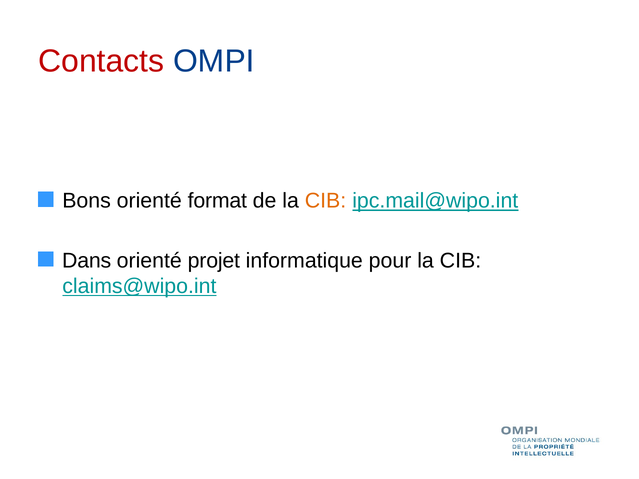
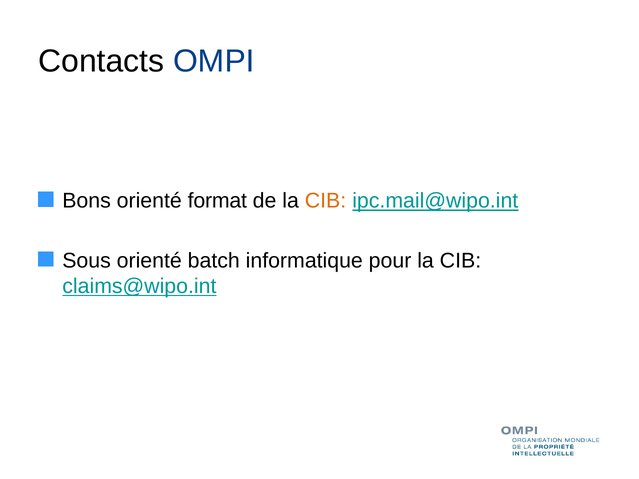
Contacts colour: red -> black (101, 61)
Dans: Dans -> Sous (87, 261)
projet: projet -> batch (214, 261)
